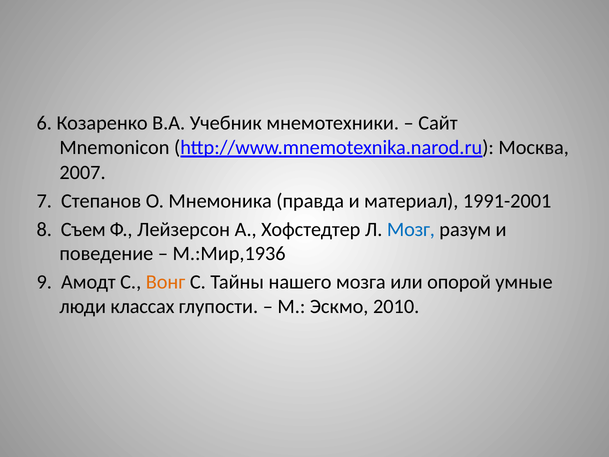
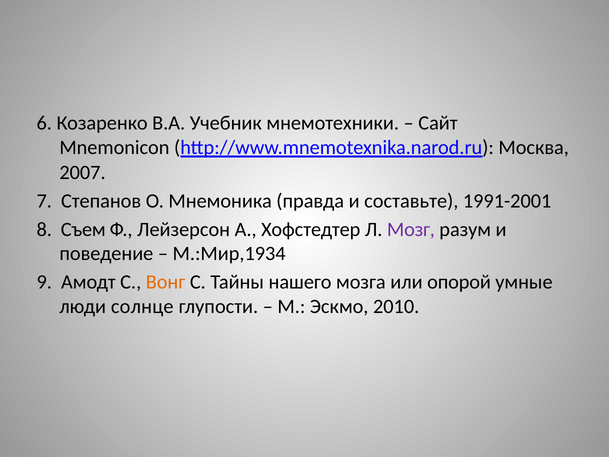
материал: материал -> составьте (411, 201)
Мозг colour: blue -> purple (411, 229)
М.:Мир,1936: М.:Мир,1936 -> М.:Мир,1934 (229, 254)
классах: классах -> солнце (142, 306)
